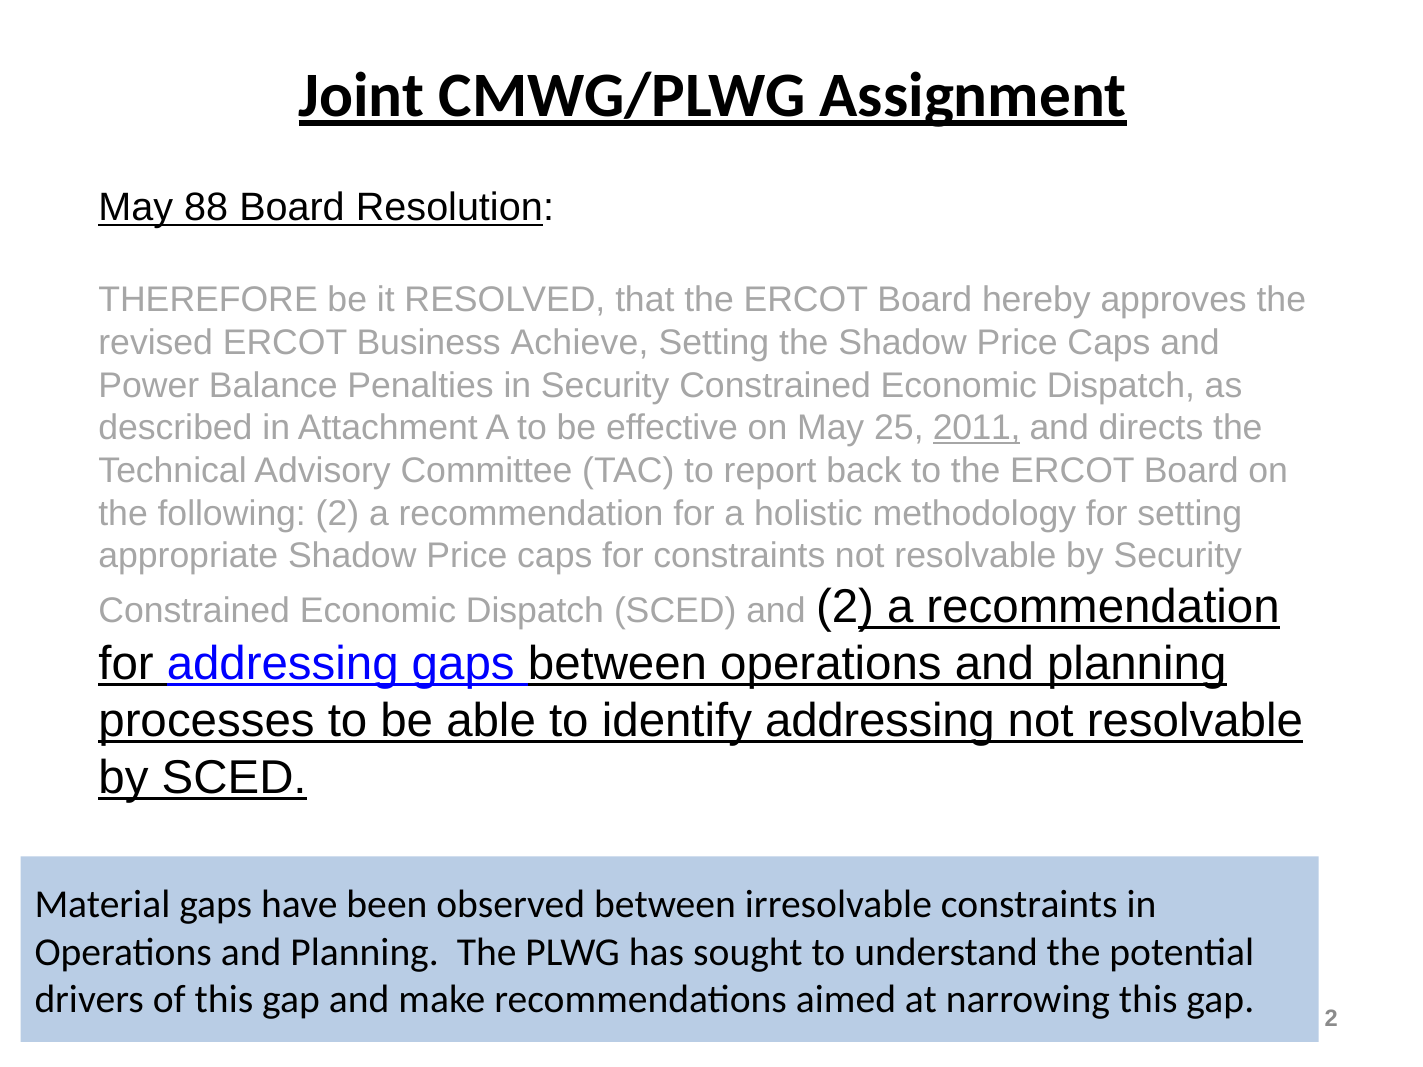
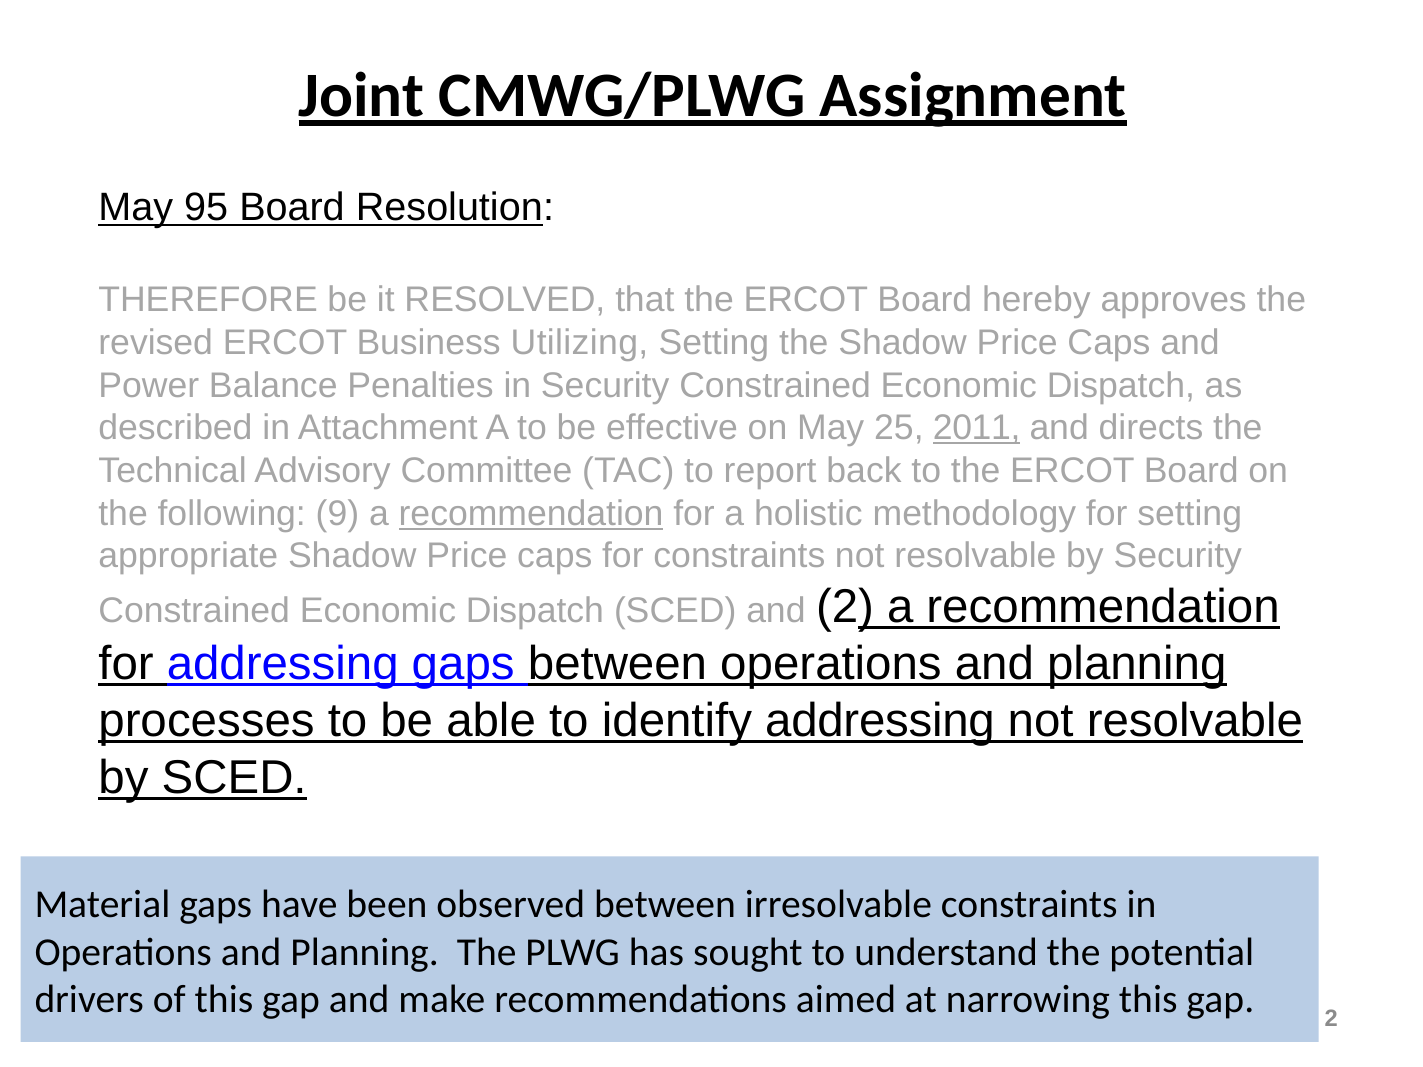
88: 88 -> 95 (206, 208)
Achieve: Achieve -> Utilizing (579, 343)
following 2: 2 -> 9 (337, 514)
recommendation underline: none -> present (531, 514)
